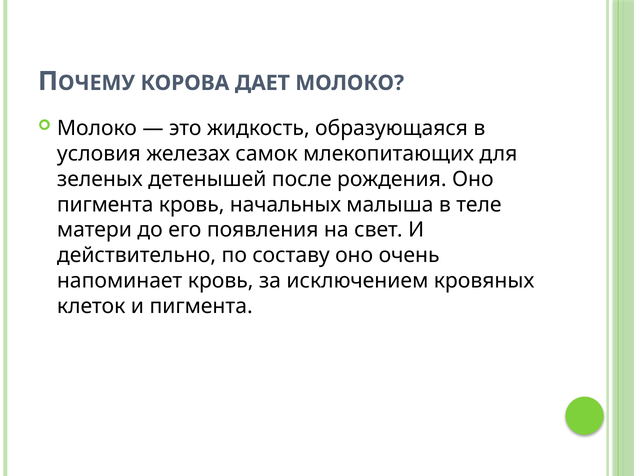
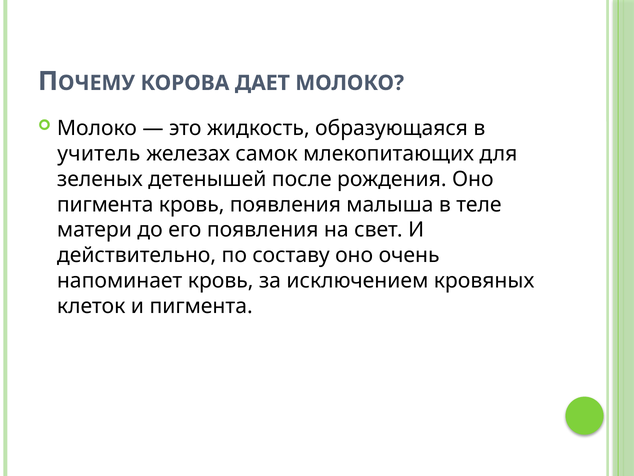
условия: условия -> учитель (99, 154)
кровь начальных: начальных -> появления (285, 204)
